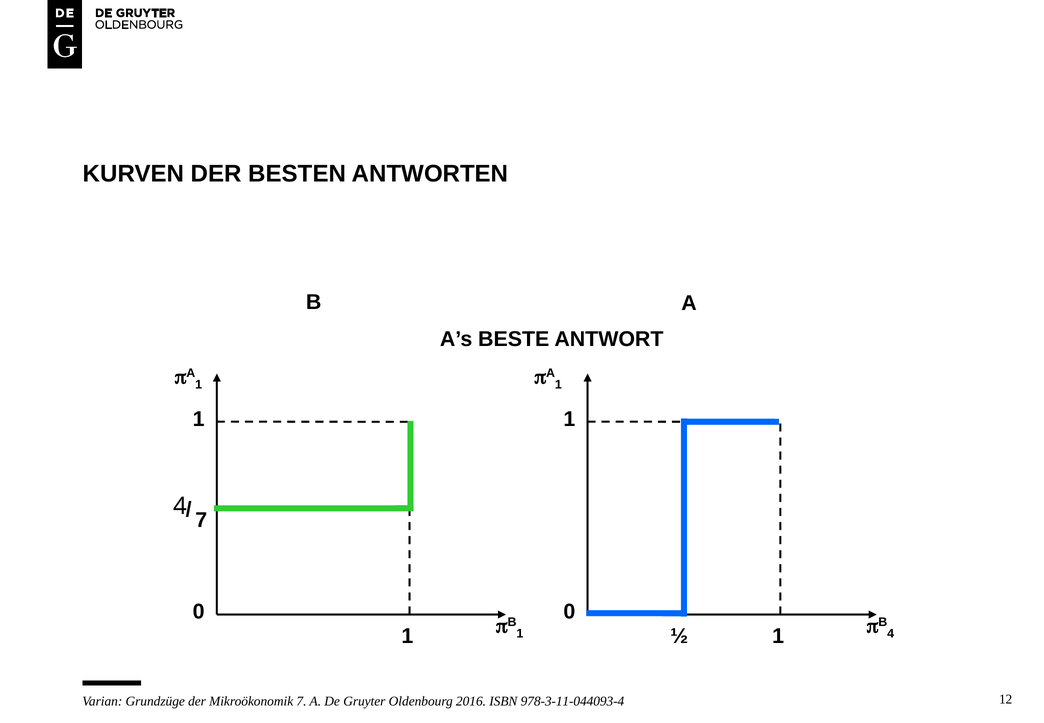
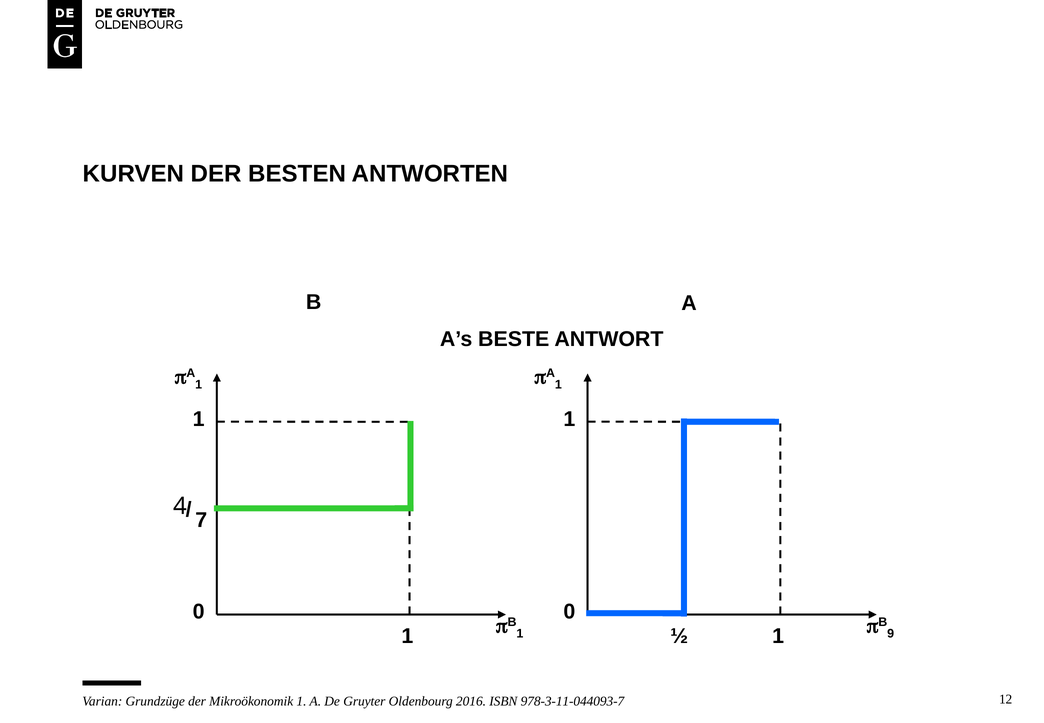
4: 4 -> 9 (891, 634)
Mikroökonomik 7: 7 -> 1 (301, 701)
978-3-11-044093-4: 978-3-11-044093-4 -> 978-3-11-044093-7 (572, 701)
